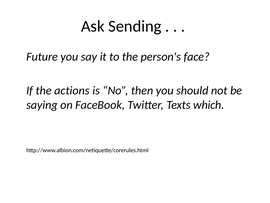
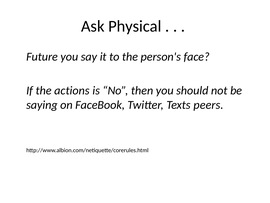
Sending: Sending -> Physical (135, 26)
which: which -> peers (209, 105)
